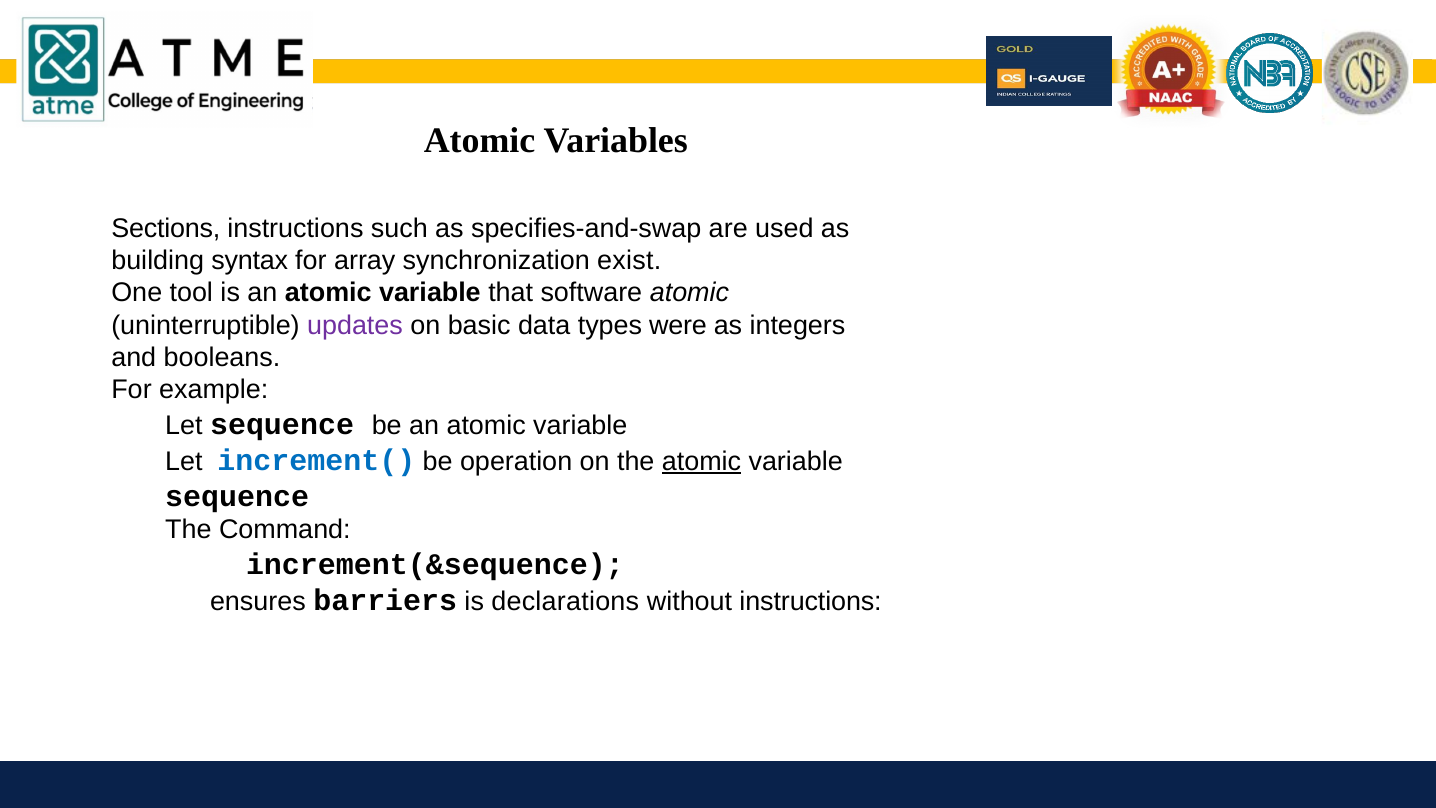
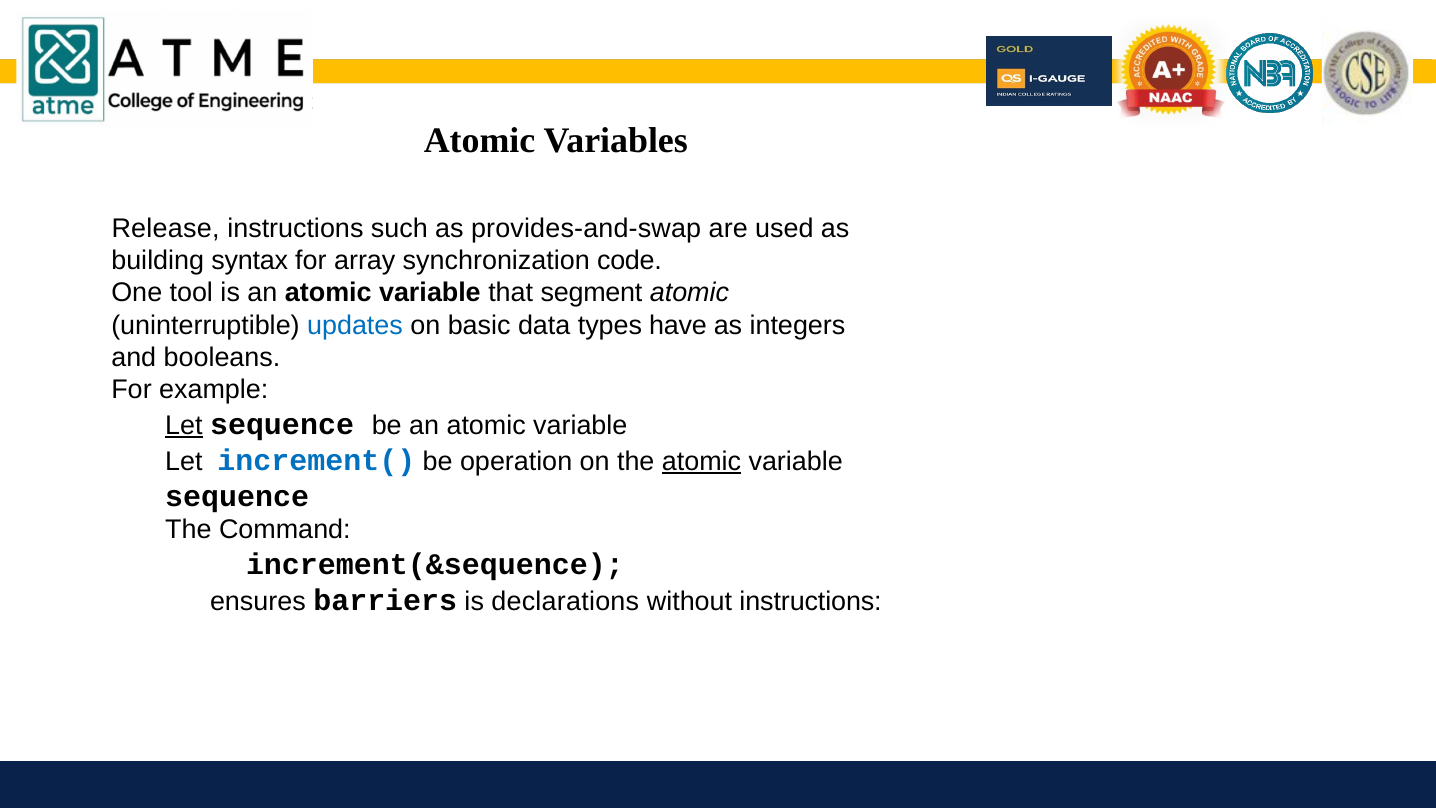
Sections: Sections -> Release (166, 228)
specifies-and-swap: specifies-and-swap -> provides-and-swap (586, 228)
exist: exist -> code (629, 261)
software: software -> segment (591, 293)
updates colour: purple -> blue (355, 325)
were: were -> have (678, 325)
Let underline: none -> present (184, 425)
